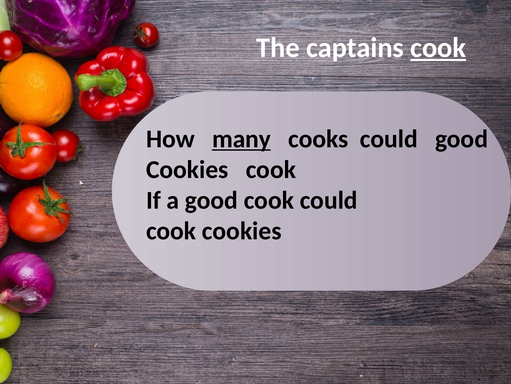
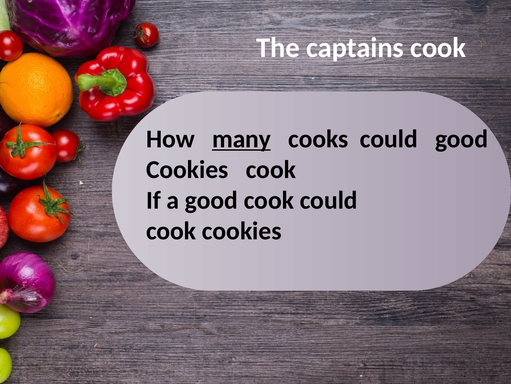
cook underline: present -> none (438, 48)
